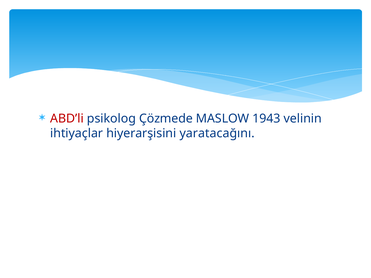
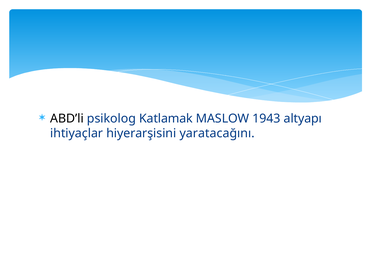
ABD’li colour: red -> black (67, 119)
Çözmede: Çözmede -> Katlamak (166, 119)
velinin: velinin -> altyapı (303, 119)
